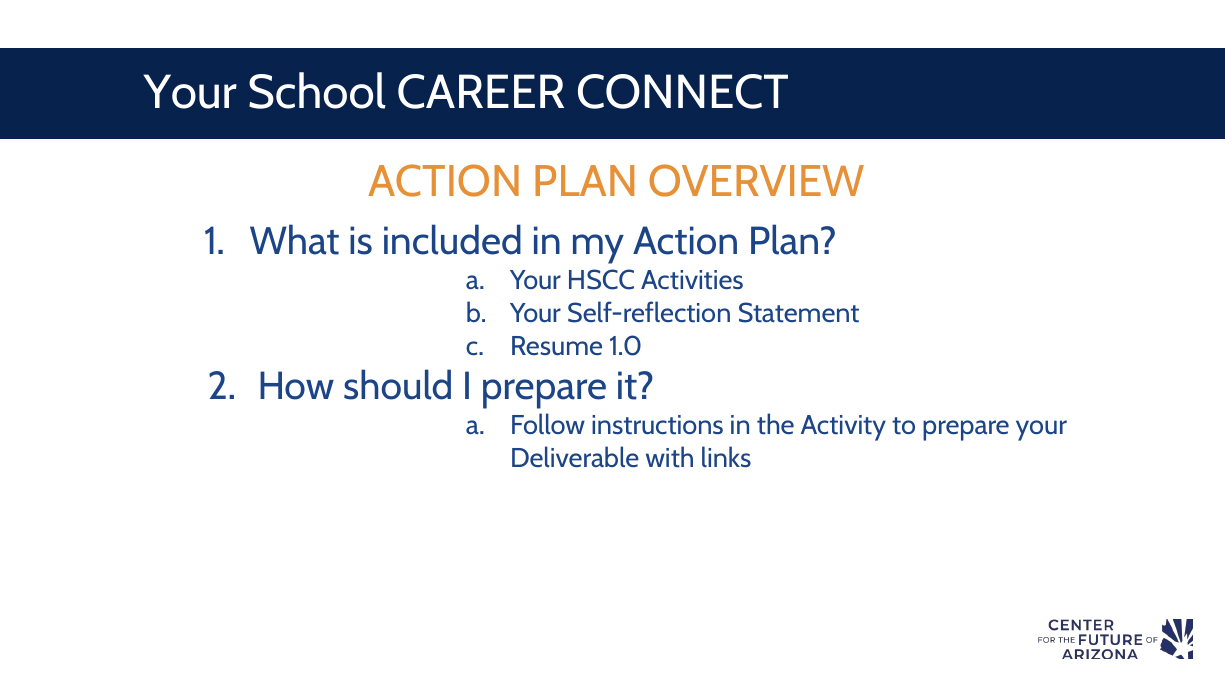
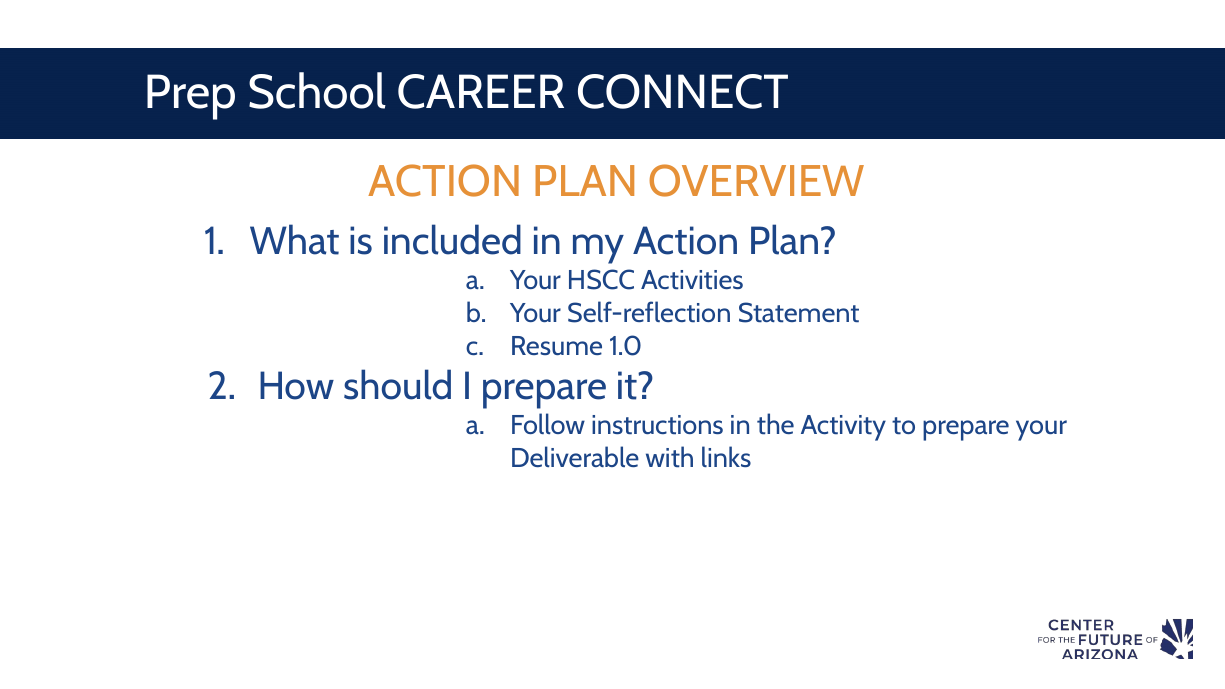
Your: Your -> Prep (190, 92)
